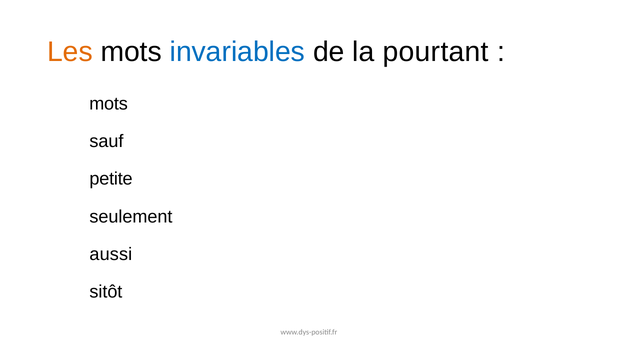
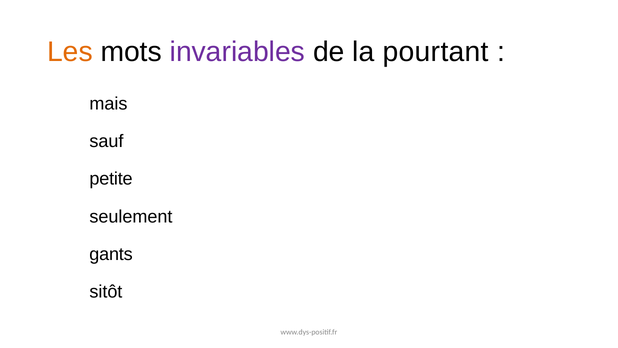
invariables colour: blue -> purple (237, 52)
mots: mots -> mais (108, 104)
aussi: aussi -> gants (111, 254)
